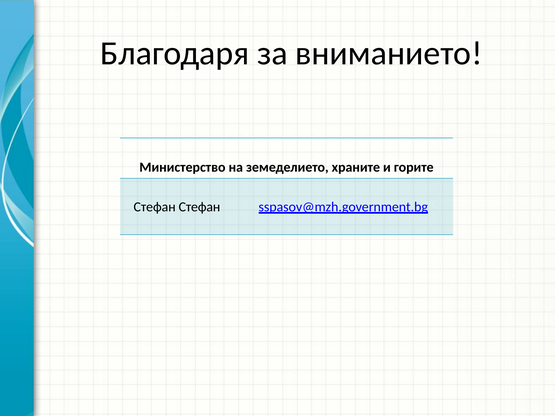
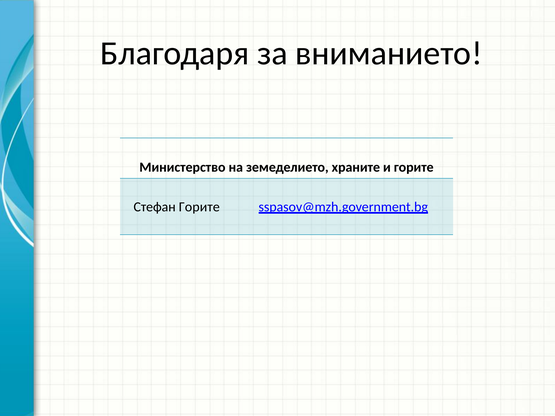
Стефан Стефан: Стефан -> Горите (199, 207)
